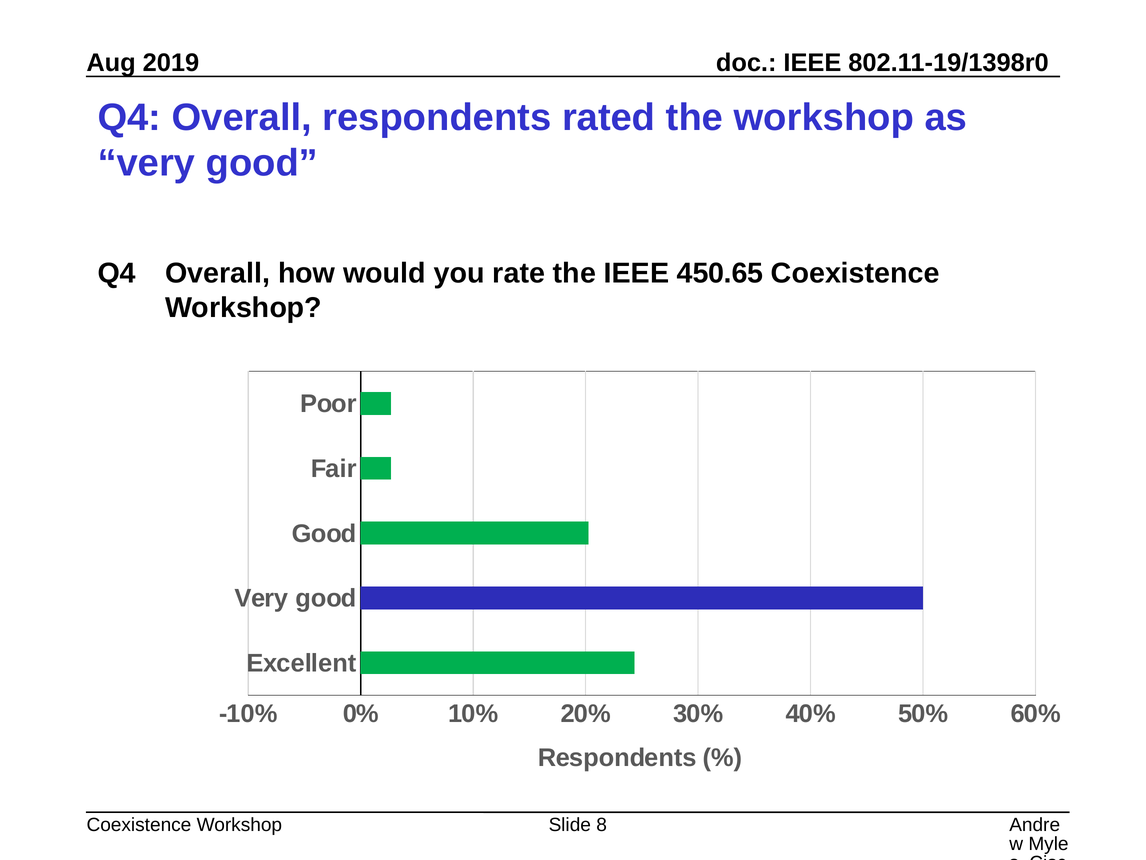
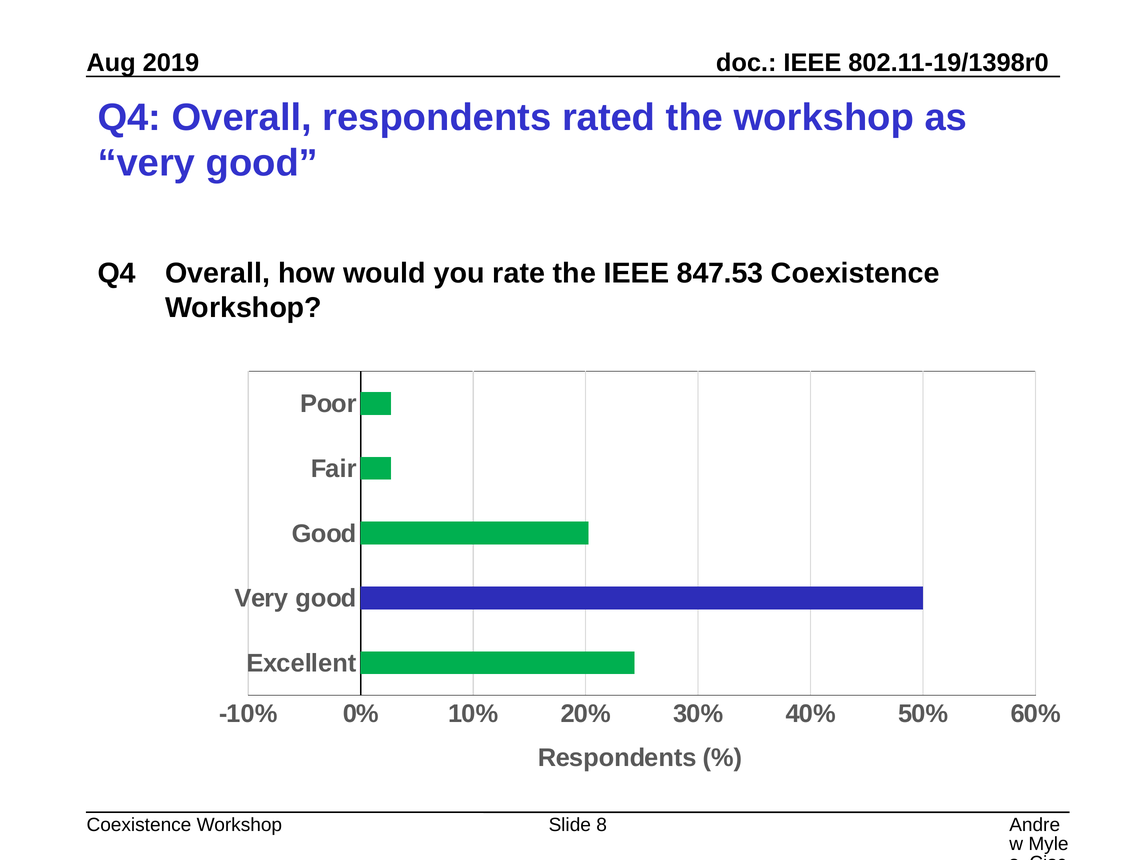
450.65: 450.65 -> 847.53 (720, 273)
